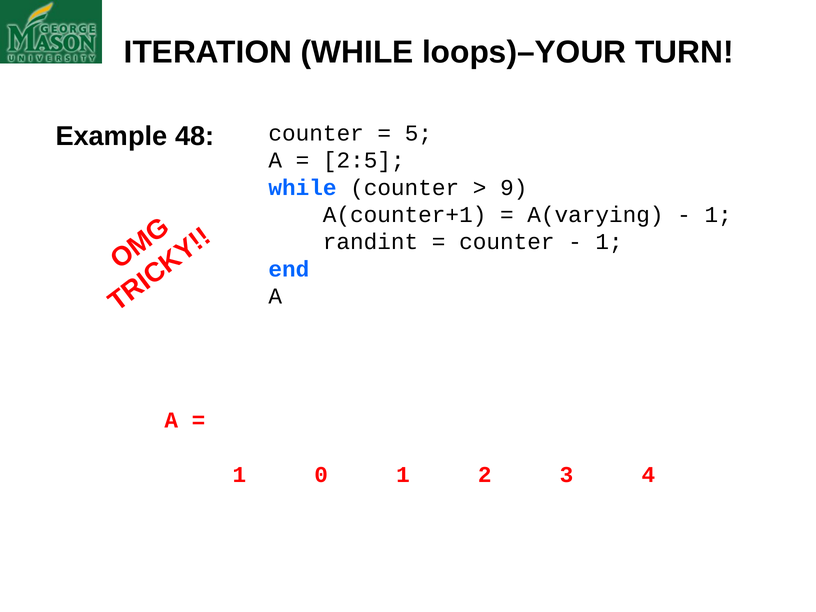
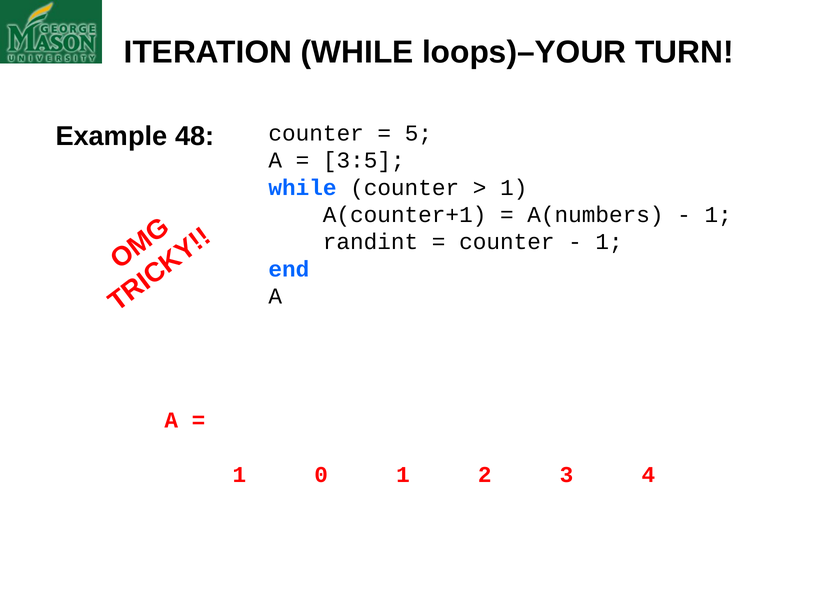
2:5: 2:5 -> 3:5 (364, 160)
9: 9 -> 1 (514, 188)
A(varying: A(varying -> A(numbers (595, 215)
